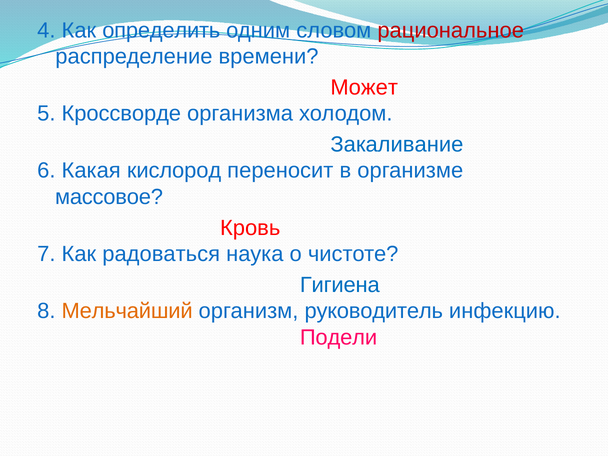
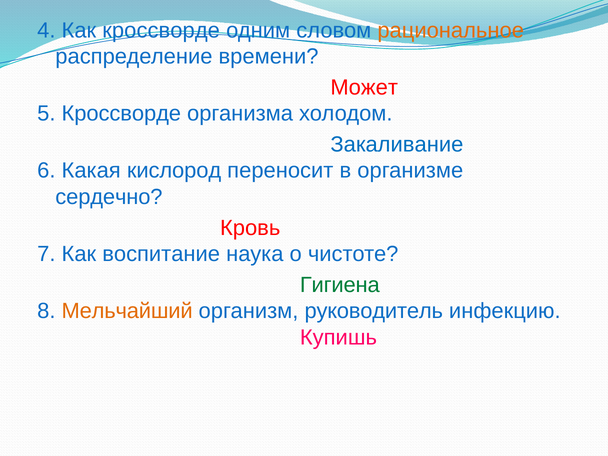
Как определить: определить -> кроссворде (161, 30)
рациональное colour: red -> orange (451, 30)
массовое: массовое -> сердечно (109, 197)
радоваться: радоваться -> воспитание (161, 254)
Гигиена colour: blue -> green (340, 285)
Подели: Подели -> Купишь (338, 337)
